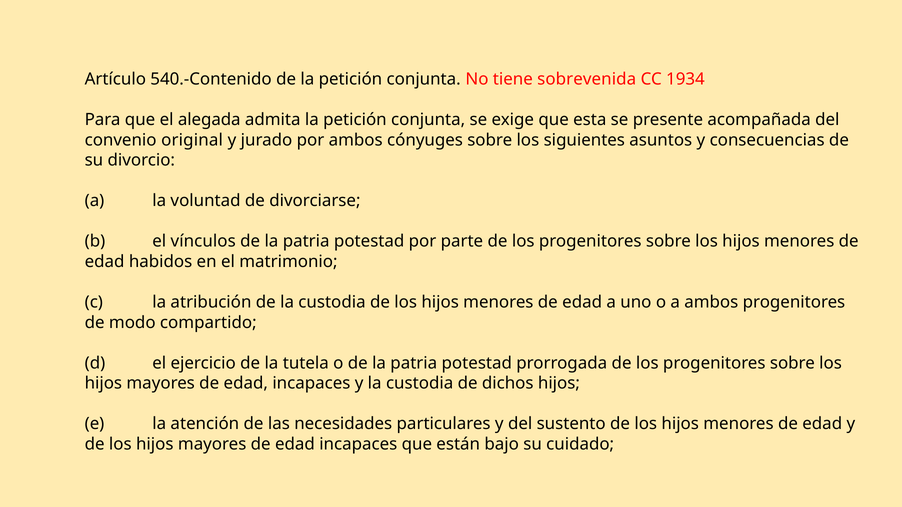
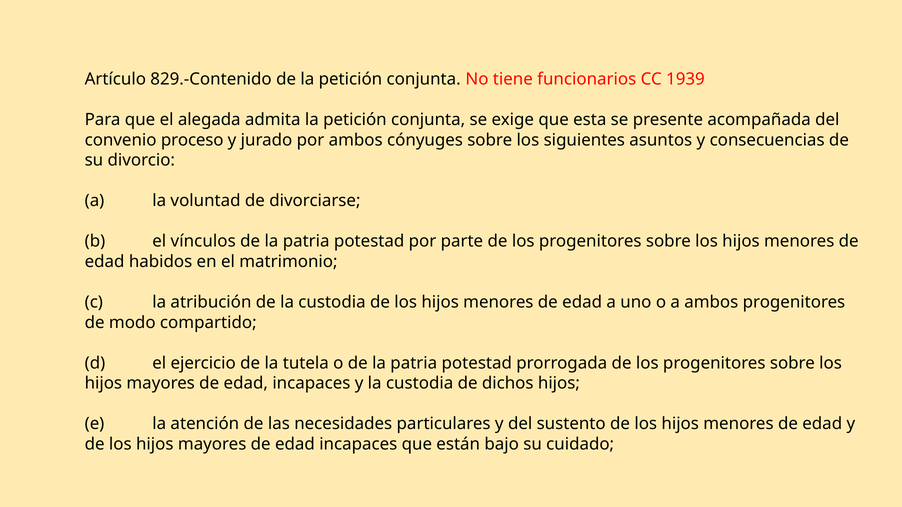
540.-Contenido: 540.-Contenido -> 829.-Contenido (211, 79)
sobrevenida: sobrevenida -> funcionarios (587, 79)
1934: 1934 -> 1939 (685, 79)
original: original -> proceso (192, 140)
